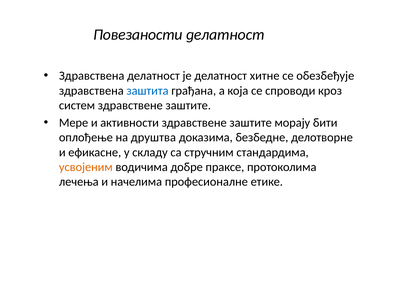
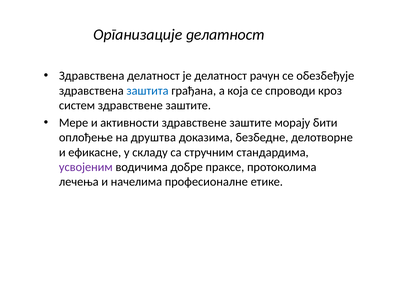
Повезаности: Повезаности -> Организације (138, 35)
хитне: хитне -> рачун (265, 76)
усвојеним colour: orange -> purple (86, 167)
